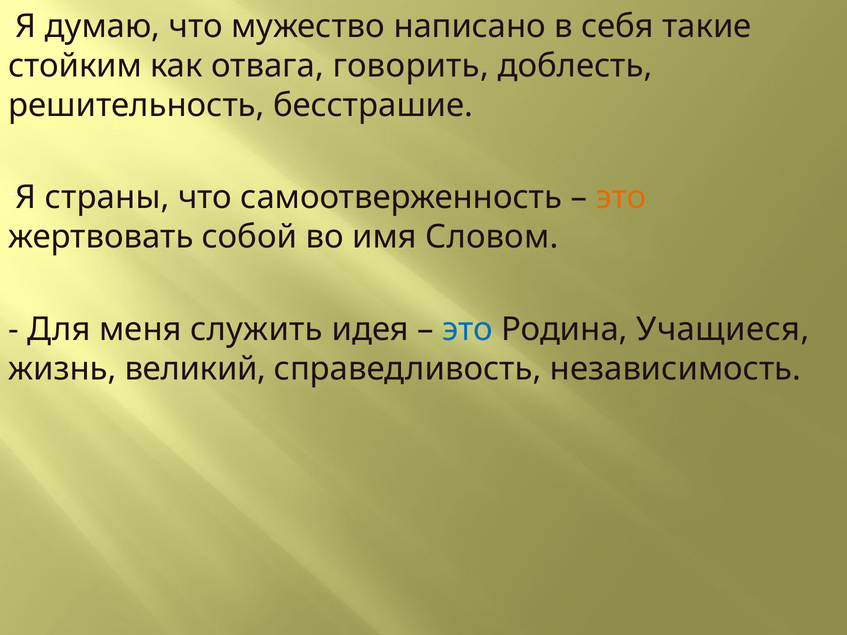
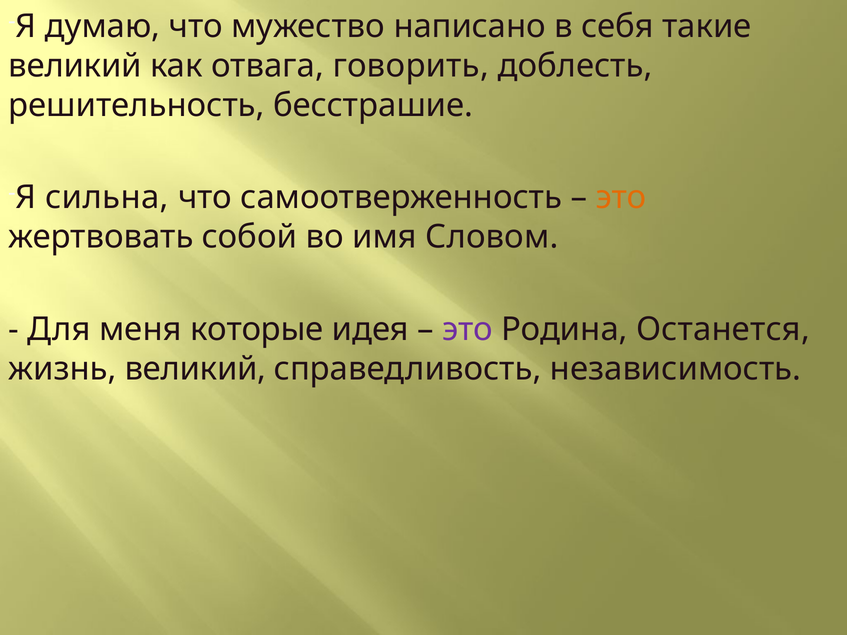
стойким: стойким -> великий (75, 66)
страны: страны -> сильна (107, 198)
служить: служить -> которые (257, 329)
это colour: blue -> purple (468, 329)
Учащиеся: Учащиеся -> Останется (723, 329)
